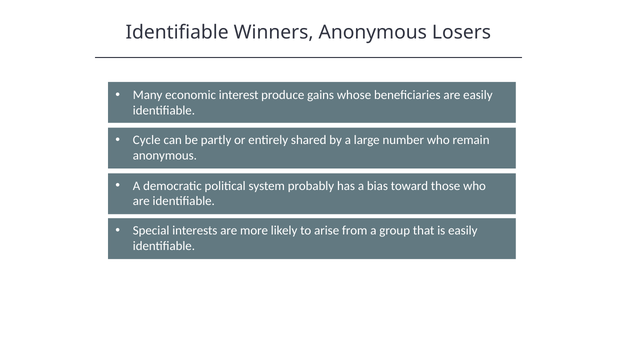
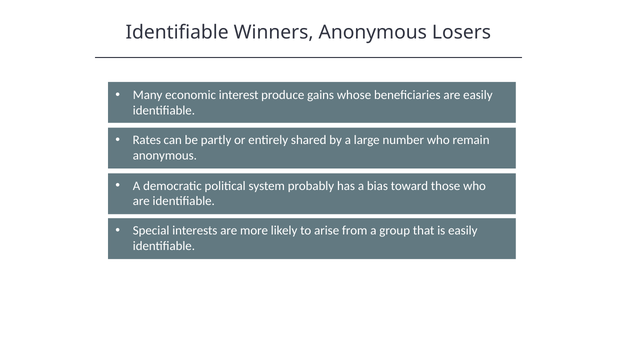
Cycle: Cycle -> Rates (147, 140)
